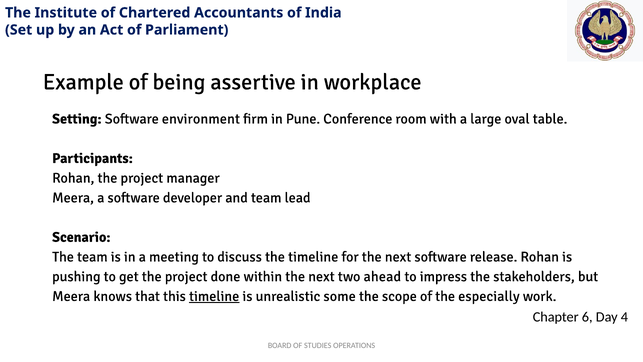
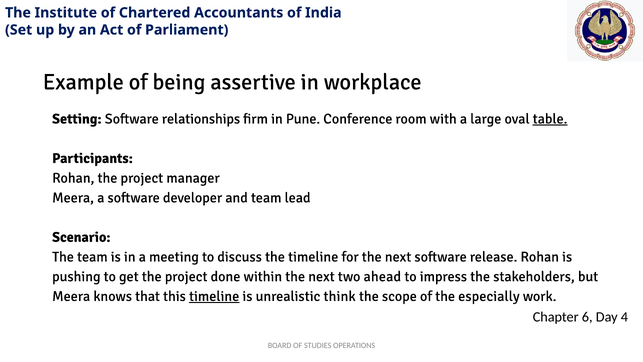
environment: environment -> relationships (201, 119)
table underline: none -> present (550, 119)
some: some -> think (340, 296)
